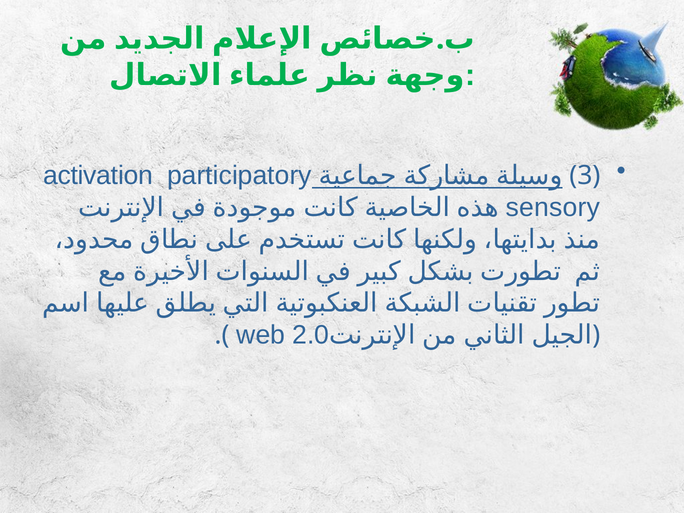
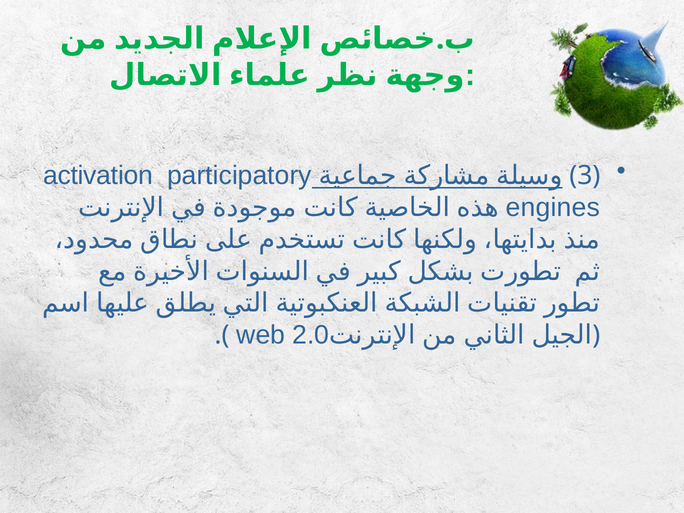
sensory: sensory -> engines (553, 207)
